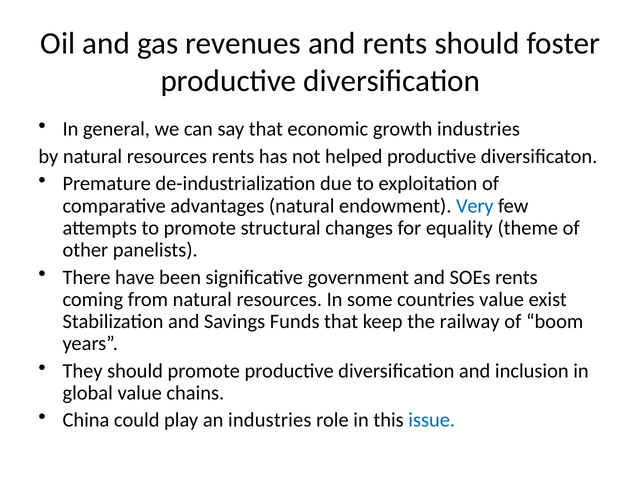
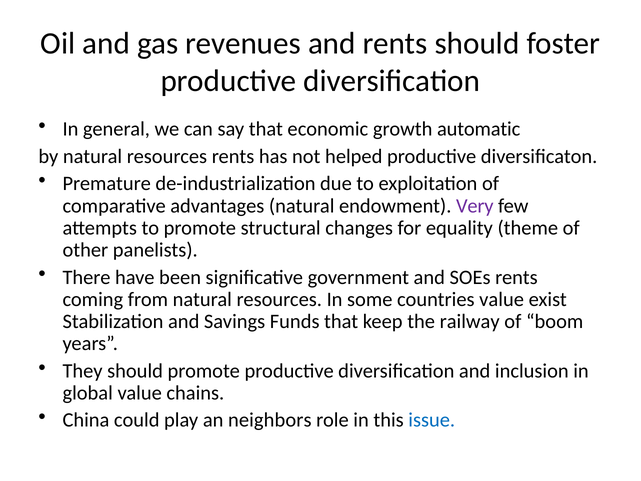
growth industries: industries -> automatic (479, 129)
Very colour: blue -> purple (475, 206)
an industries: industries -> neighbors (270, 420)
